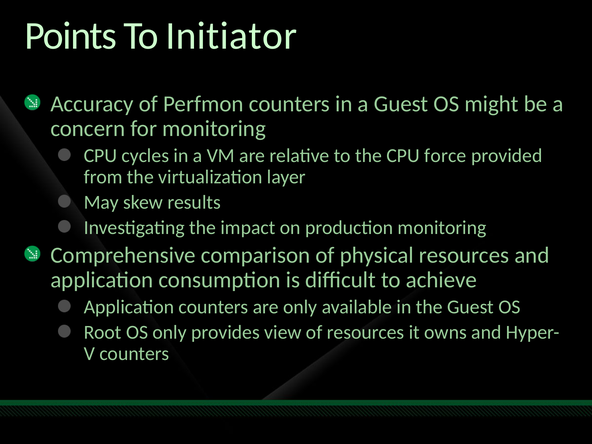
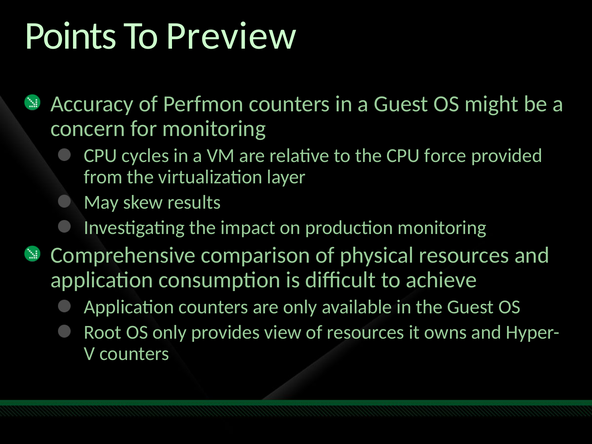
Initiator: Initiator -> Preview (231, 36)
